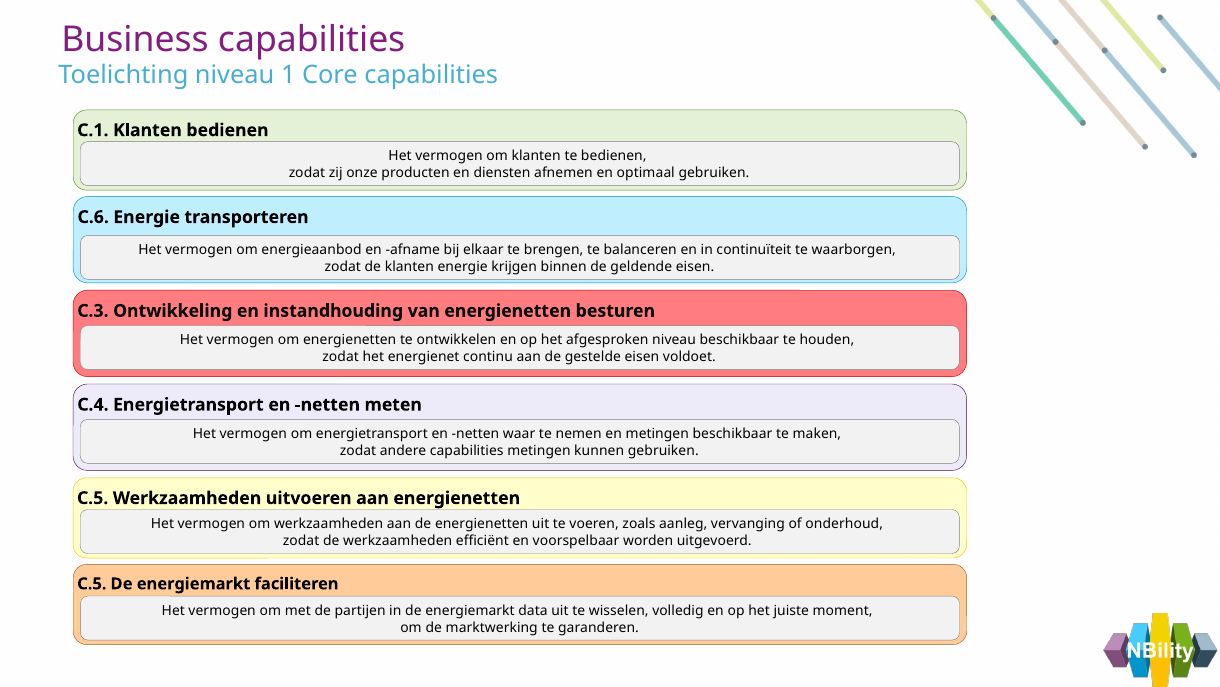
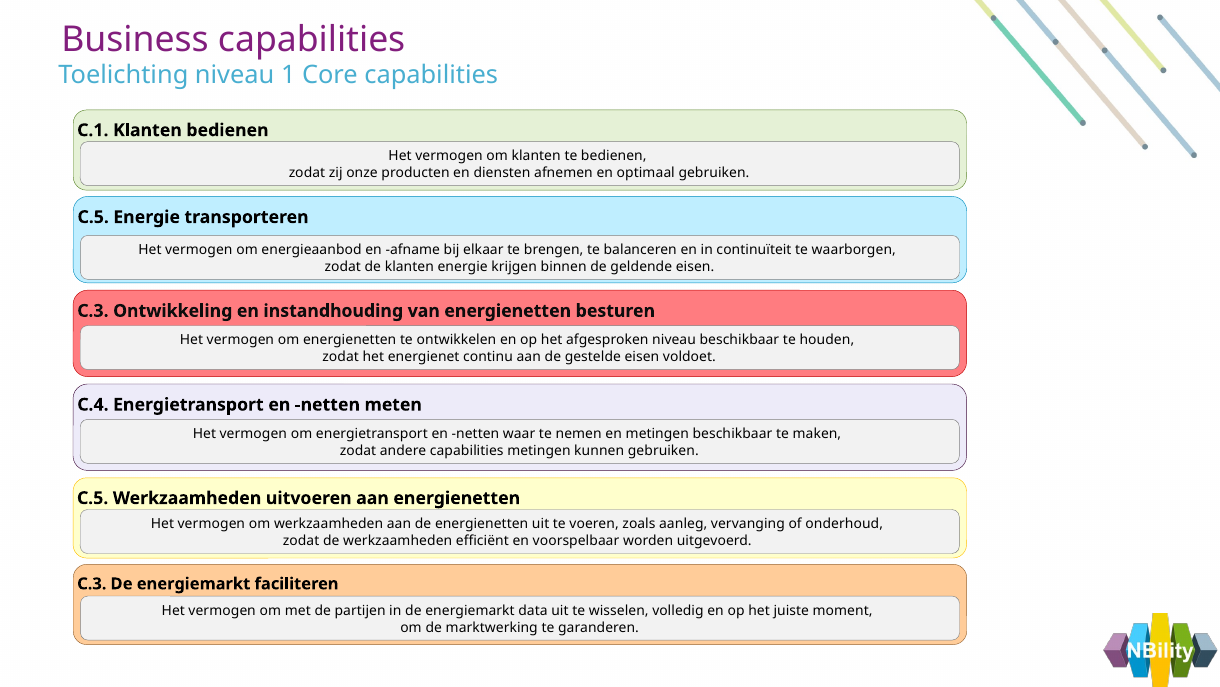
C.6: C.6 -> C.5 (93, 217)
C.5: C.5 -> C.3 (92, 583)
